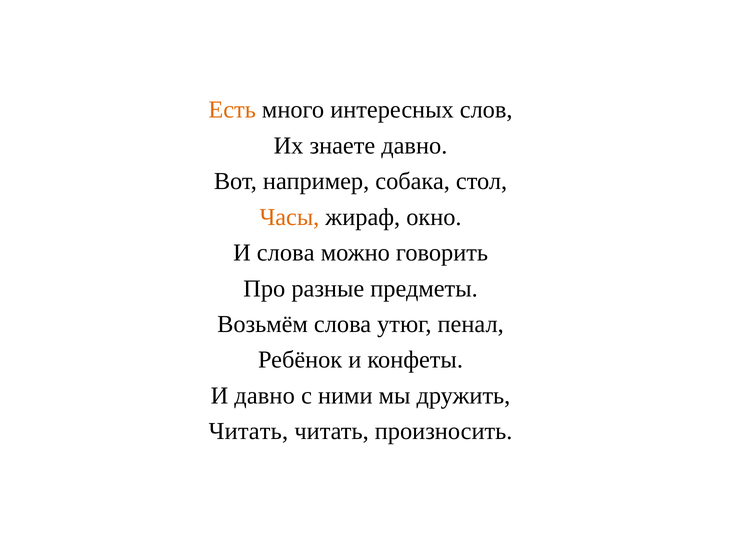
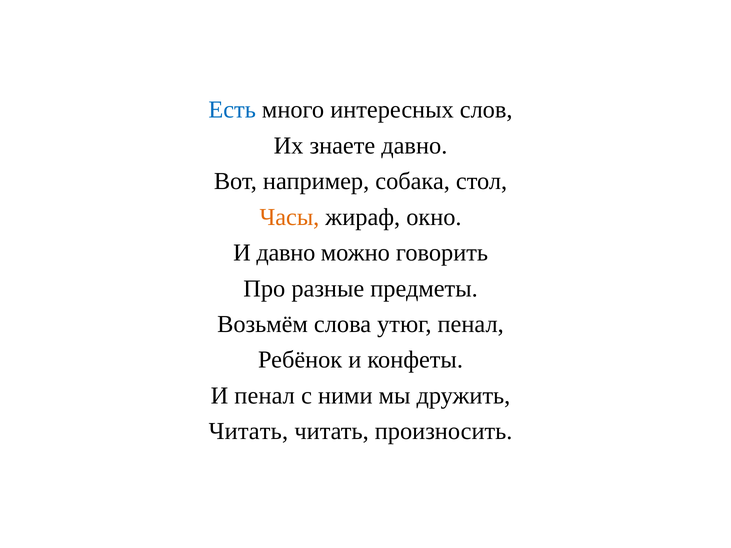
Есть colour: orange -> blue (232, 110)
И слова: слова -> давно (286, 253)
И давно: давно -> пенал (265, 396)
